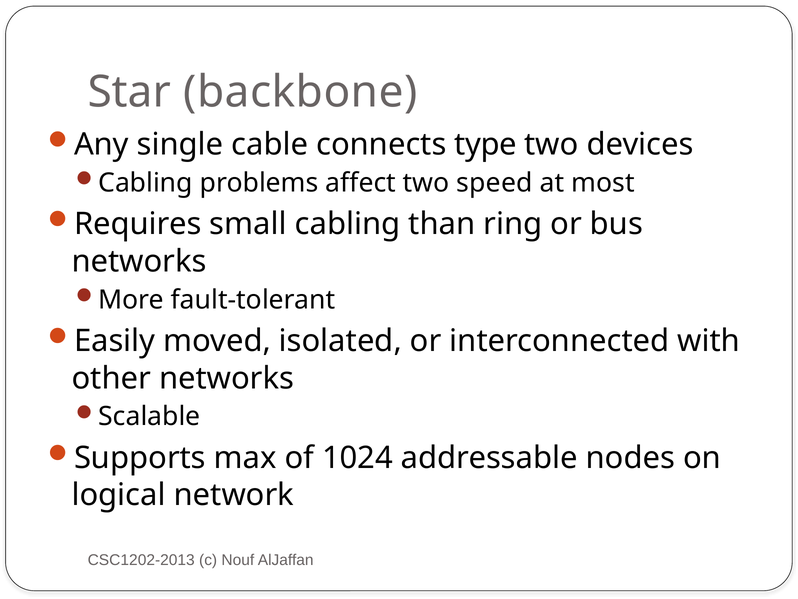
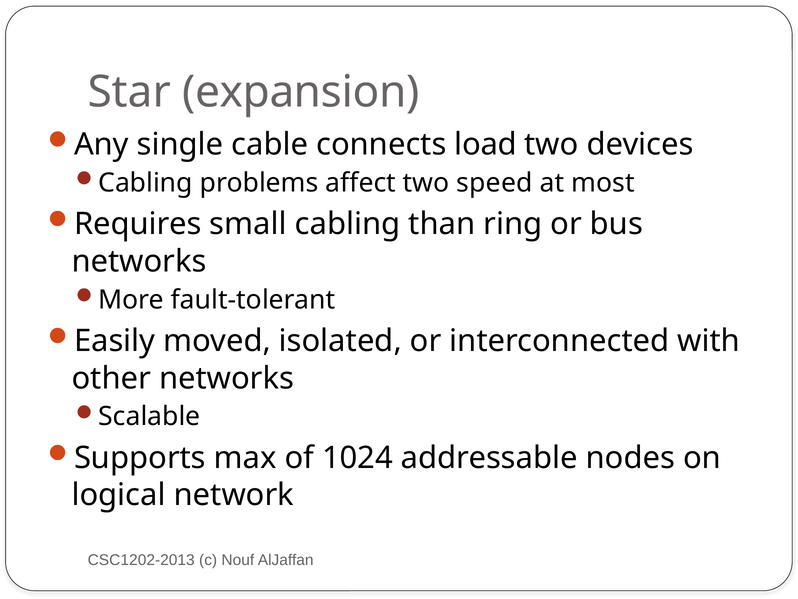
backbone: backbone -> expansion (301, 92)
type: type -> load (486, 144)
